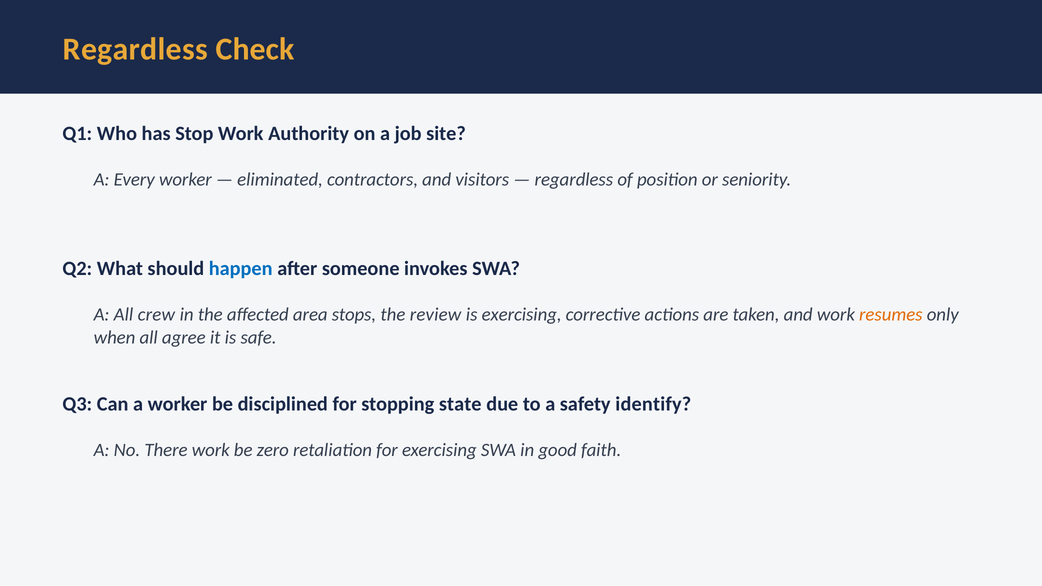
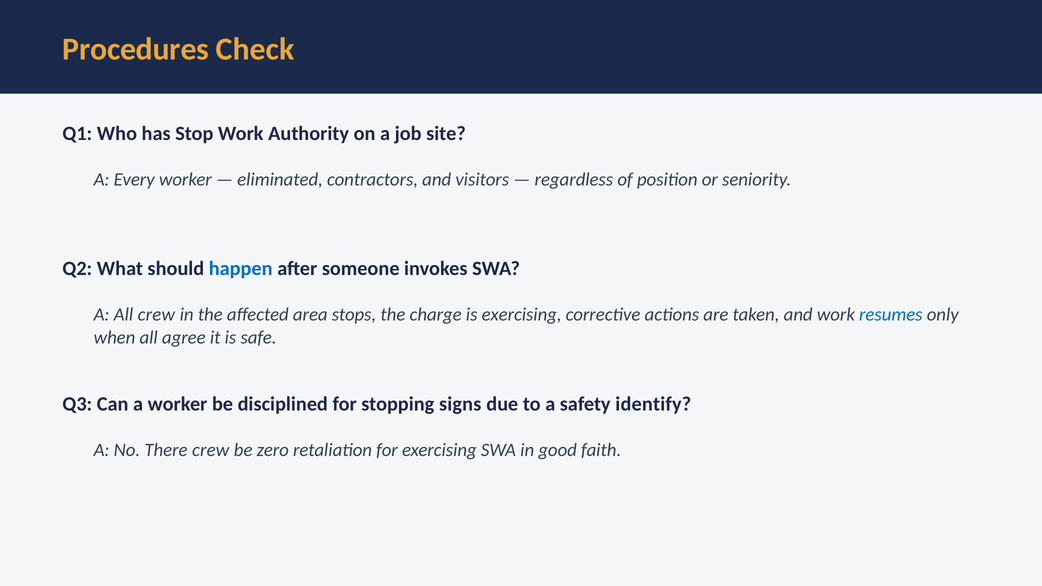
Regardless: Regardless -> Procedures (136, 49)
review: review -> charge (436, 315)
resumes colour: orange -> blue (891, 315)
state: state -> signs (460, 404)
There work: work -> crew (211, 450)
